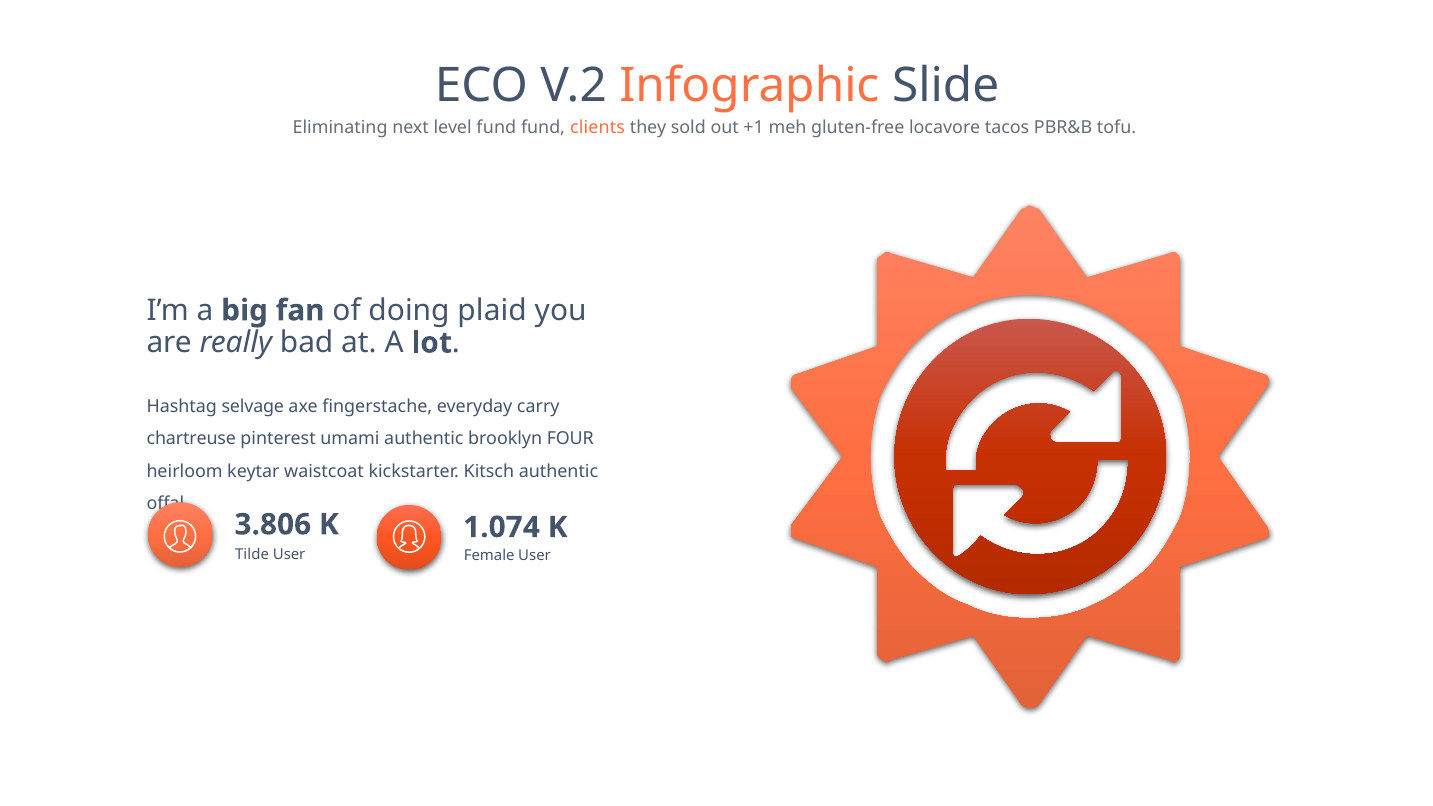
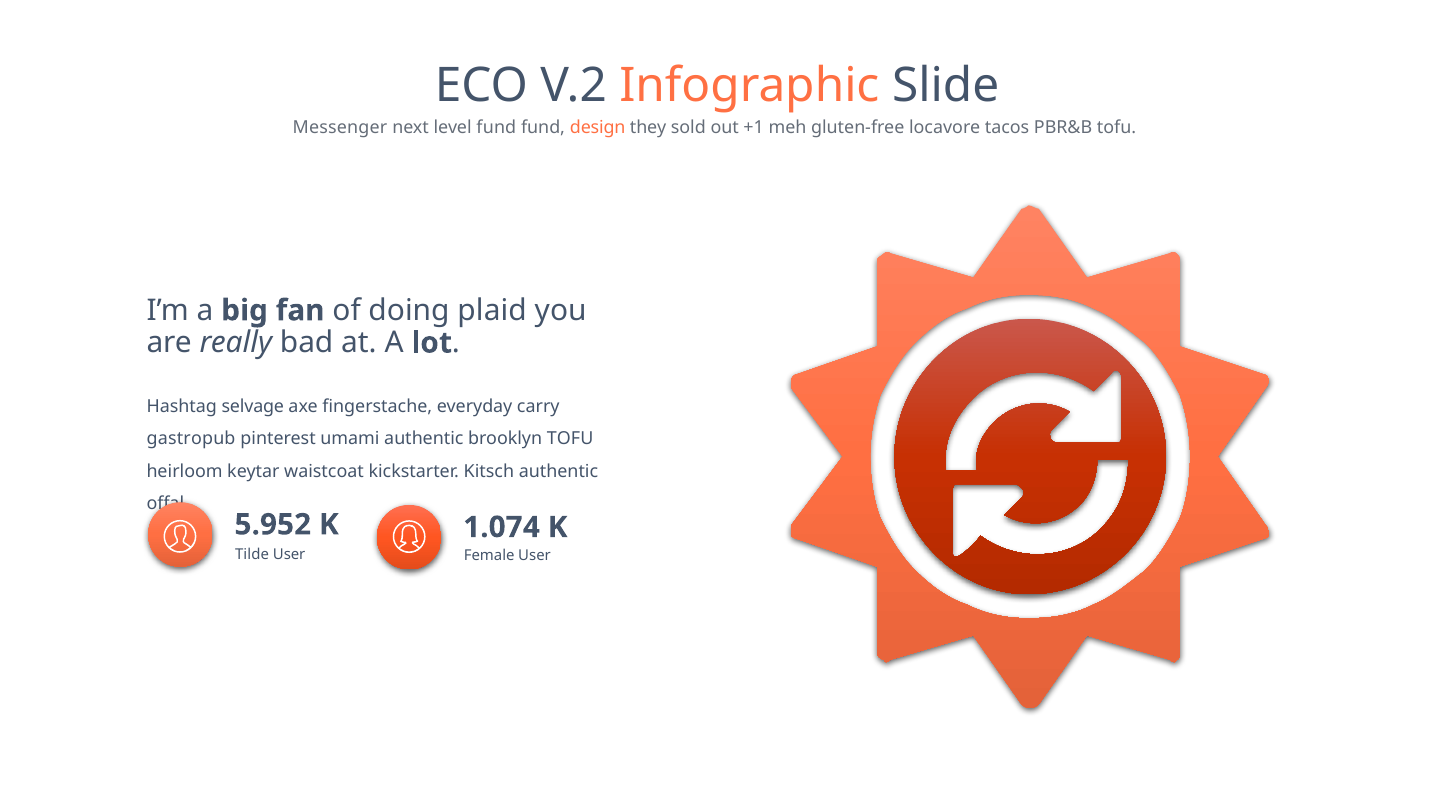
Eliminating: Eliminating -> Messenger (340, 128)
clients: clients -> design (598, 128)
chartreuse: chartreuse -> gastropub (191, 439)
brooklyn FOUR: FOUR -> TOFU (570, 439)
3.806: 3.806 -> 5.952 (273, 525)
